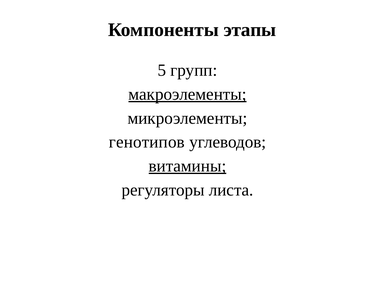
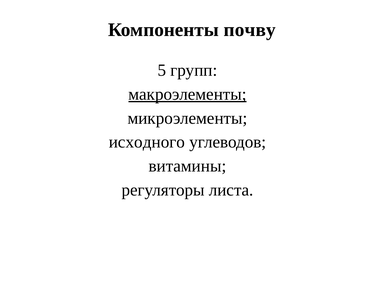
этапы: этапы -> почву (250, 30)
генотипов: генотипов -> исходного (147, 142)
витамины underline: present -> none (187, 166)
